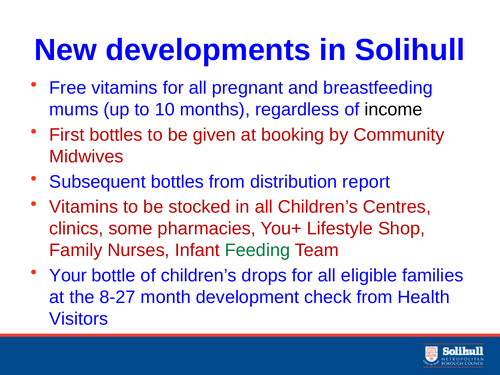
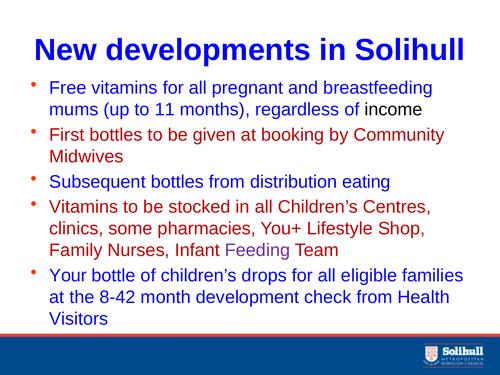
10: 10 -> 11 (165, 110)
report: report -> eating (366, 182)
Feeding colour: green -> purple (258, 250)
8-27: 8-27 -> 8-42 (118, 297)
